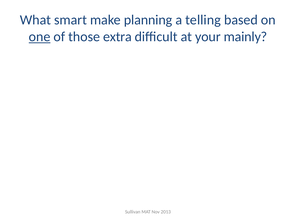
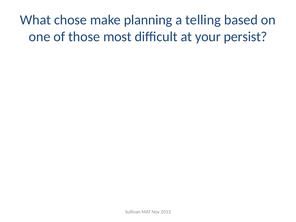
smart: smart -> chose (70, 20)
one underline: present -> none (40, 37)
extra: extra -> most (117, 37)
mainly: mainly -> persist (246, 37)
